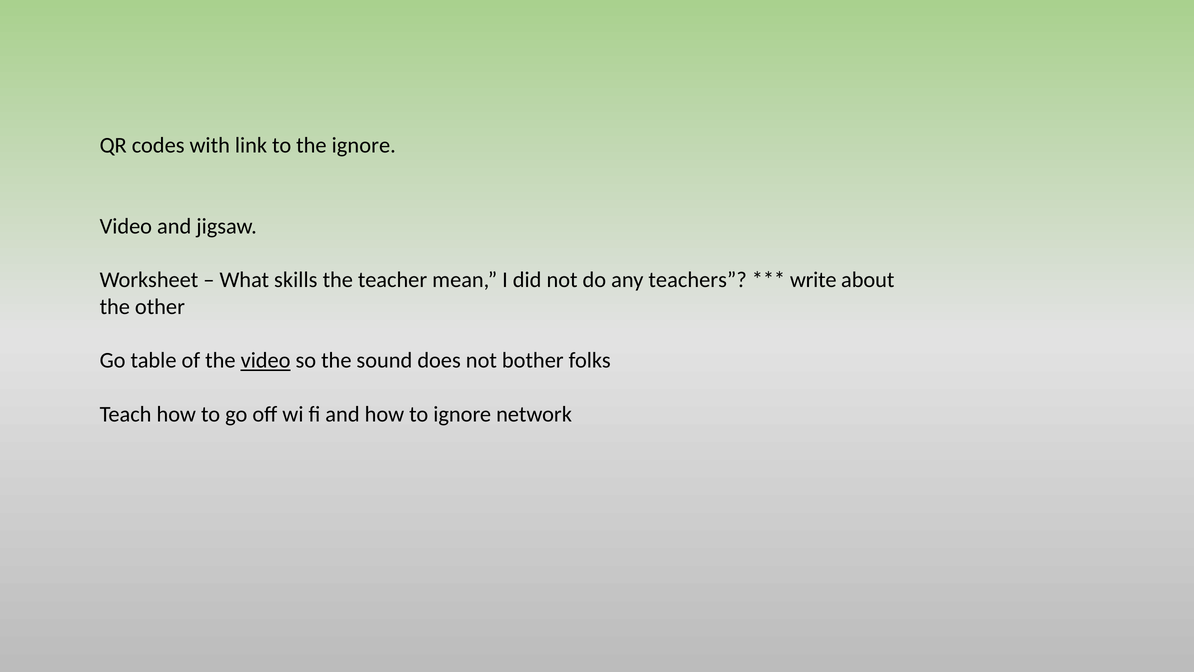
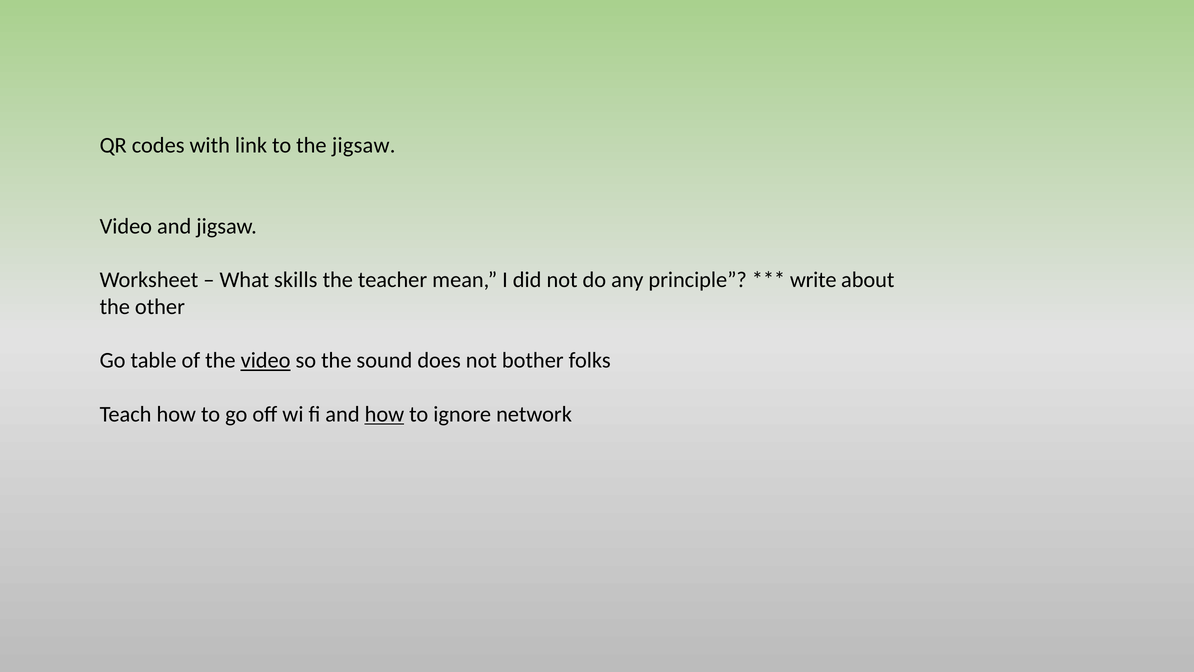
the ignore: ignore -> jigsaw (364, 145)
teachers: teachers -> principle (698, 280)
how underline: none -> present (384, 414)
